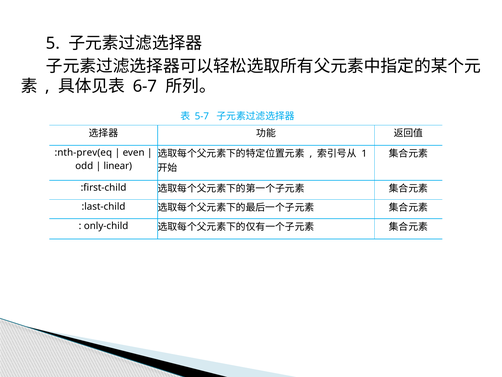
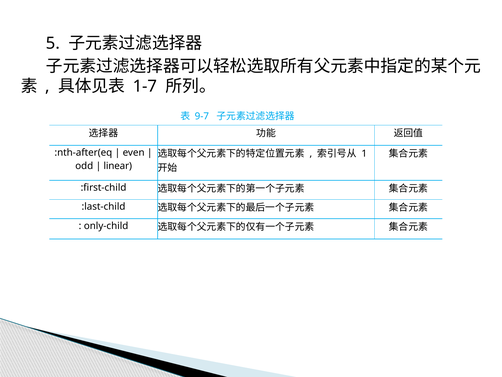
6-7: 6-7 -> 1-7 (145, 86)
5-7: 5-7 -> 9-7 (202, 116)
:nth-prev(eq: :nth-prev(eq -> :nth-after(eq (83, 152)
